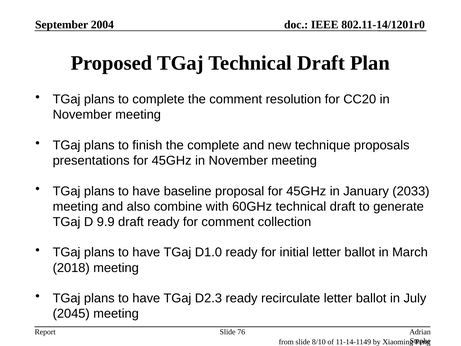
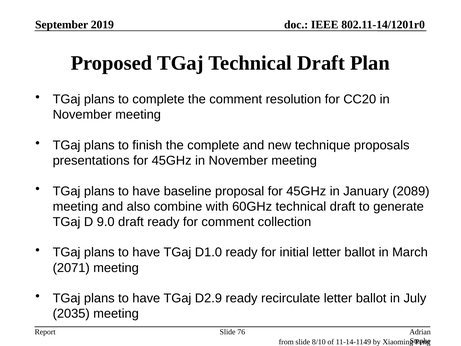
2004: 2004 -> 2019 (102, 25)
2033: 2033 -> 2089 (411, 191)
9.9: 9.9 -> 9.0 (106, 222)
2018: 2018 -> 2071 (71, 268)
D2.3: D2.3 -> D2.9 (208, 298)
2045: 2045 -> 2035 (71, 313)
